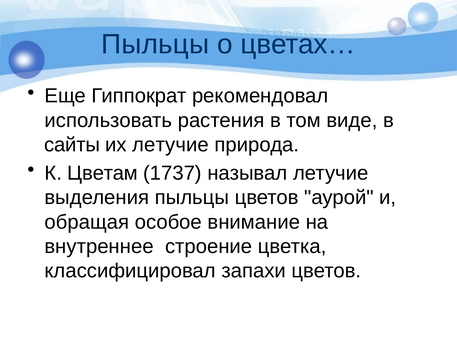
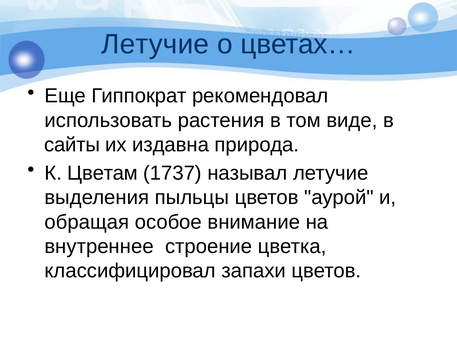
Пыльцы: Пыльцы -> Летучие (155, 44)
их летучие: летучие -> издавна (171, 145)
